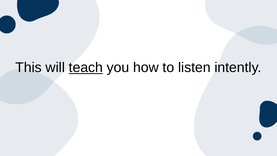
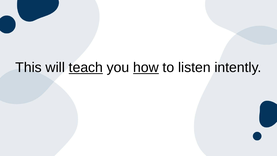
how underline: none -> present (146, 67)
